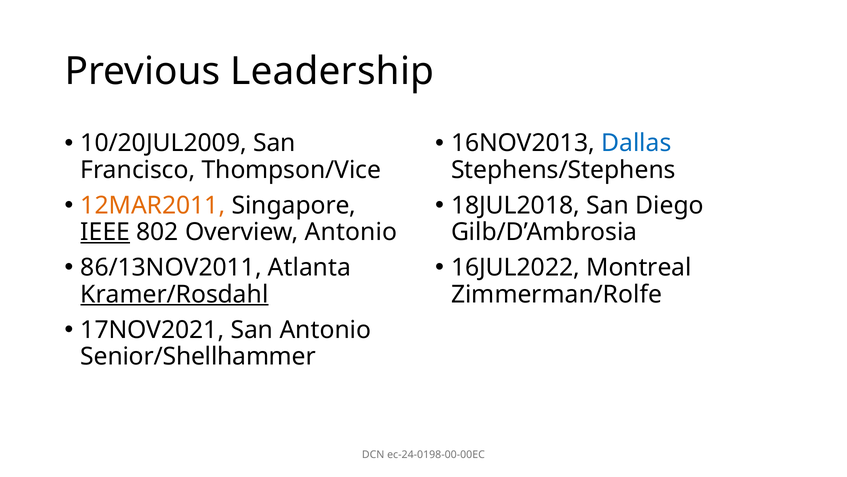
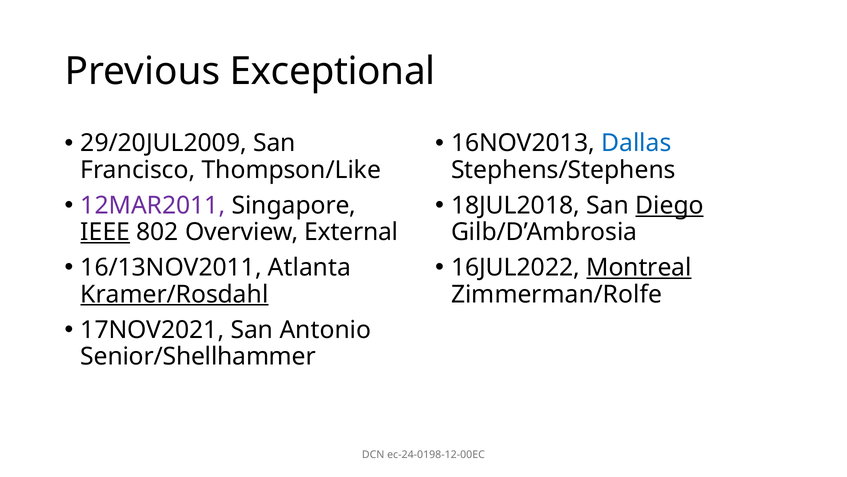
Leadership: Leadership -> Exceptional (333, 71)
10/20JUL2009: 10/20JUL2009 -> 29/20JUL2009 (164, 143)
Thompson/Vice: Thompson/Vice -> Thompson/Like (291, 170)
12MAR2011 colour: orange -> purple (153, 205)
Diego underline: none -> present (669, 205)
Overview Antonio: Antonio -> External (351, 232)
86/13NOV2011: 86/13NOV2011 -> 16/13NOV2011 (171, 267)
Montreal underline: none -> present (639, 267)
ec-24-0198-00-00EC: ec-24-0198-00-00EC -> ec-24-0198-12-00EC (436, 454)
